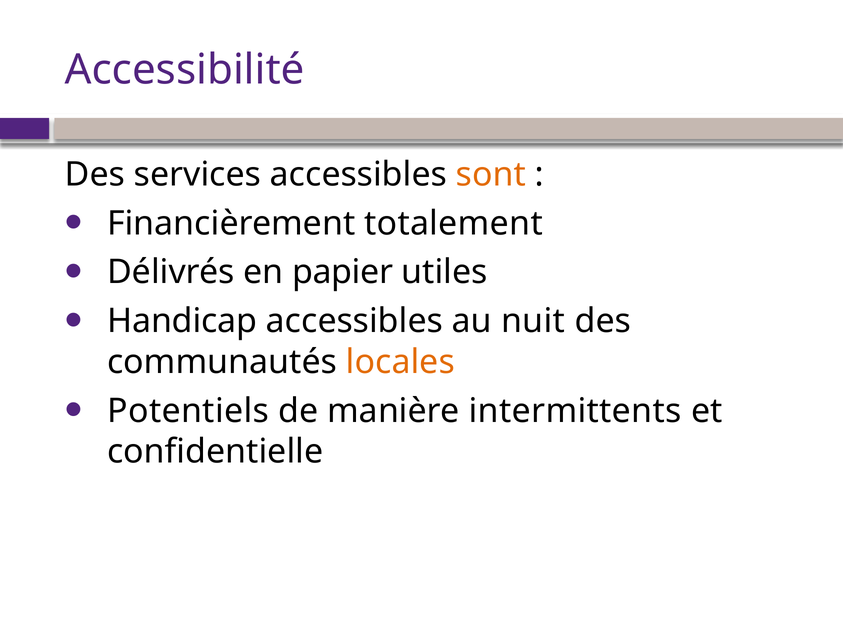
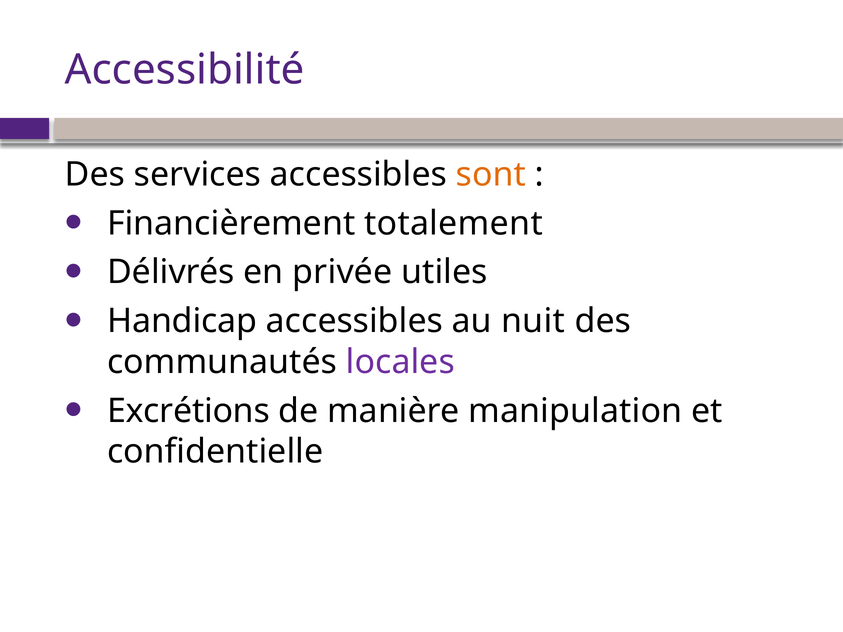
papier: papier -> privée (342, 272)
locales colour: orange -> purple (400, 362)
Potentiels: Potentiels -> Excrétions (188, 411)
intermittents: intermittents -> manipulation (575, 411)
